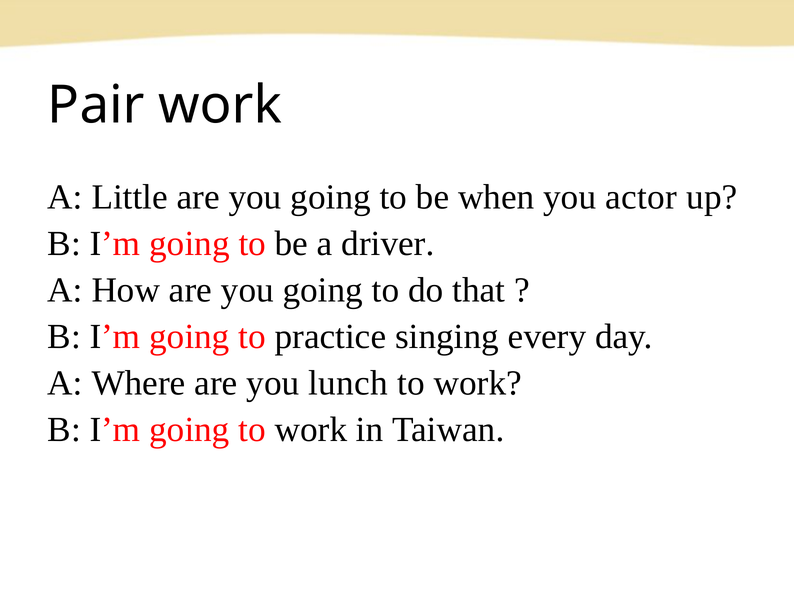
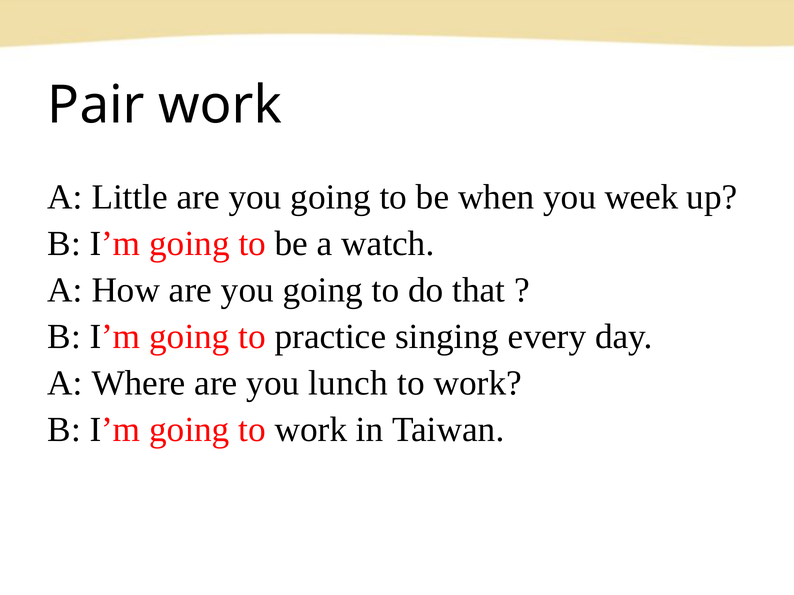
actor: actor -> week (642, 197)
driver: driver -> watch (388, 244)
